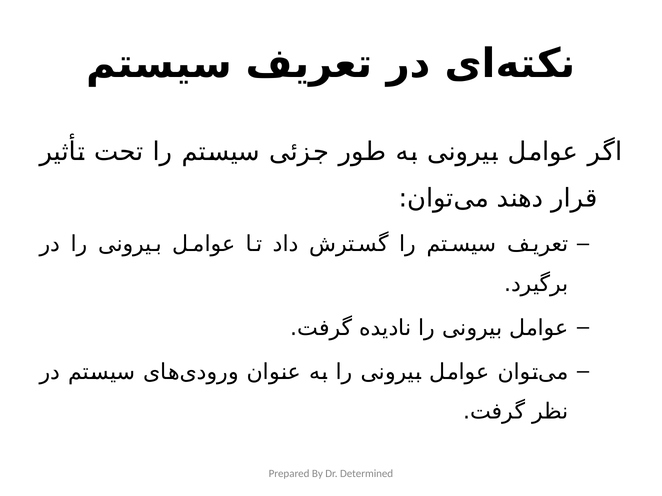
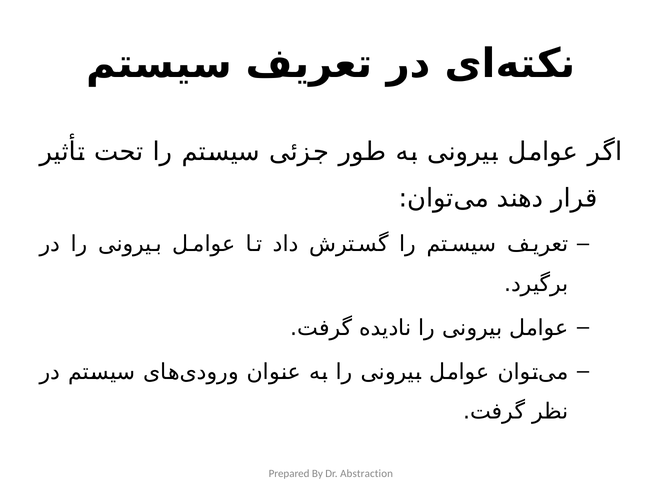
Determined: Determined -> Abstraction (367, 474)
